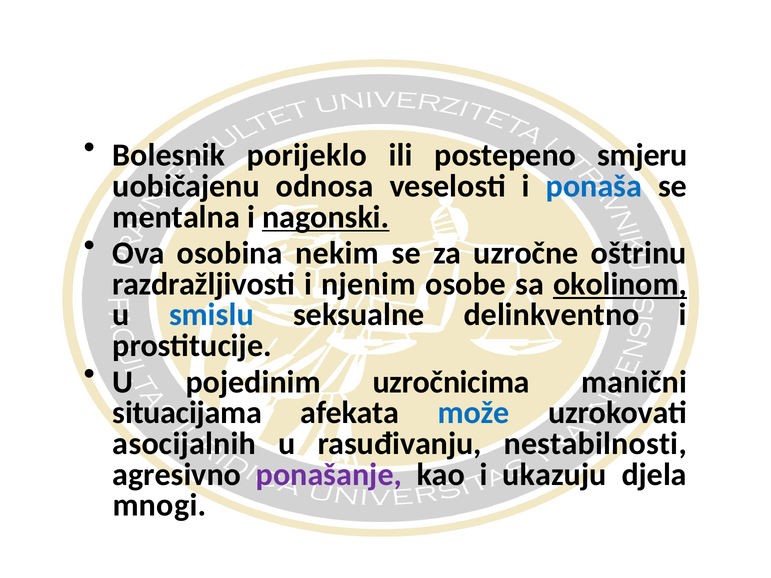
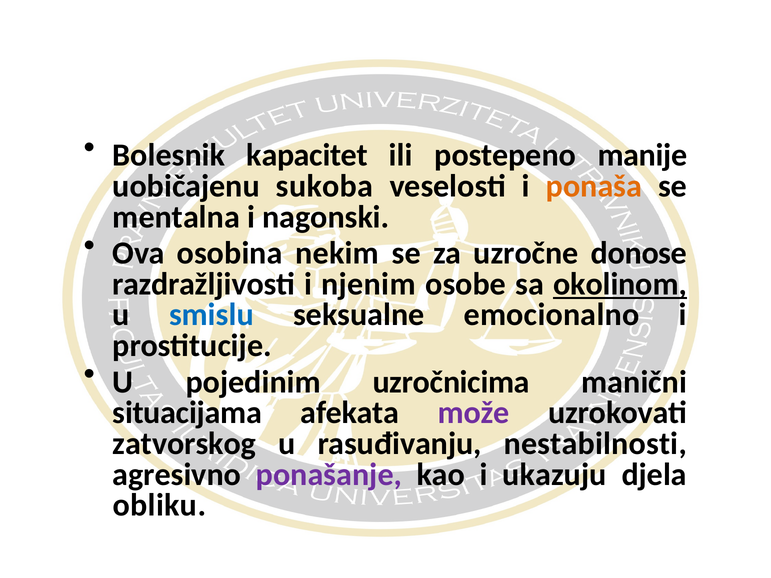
porijeklo: porijeklo -> kapacitet (307, 155)
smjeru: smjeru -> manije (643, 155)
odnosa: odnosa -> sukoba (325, 186)
ponaša colour: blue -> orange (594, 186)
nagonski underline: present -> none (326, 217)
oštrinu: oštrinu -> donose (639, 253)
delinkventno: delinkventno -> emocionalno (552, 315)
može colour: blue -> purple (474, 413)
asocijalnih: asocijalnih -> zatvorskog (184, 444)
mnogi: mnogi -> obliku (159, 506)
